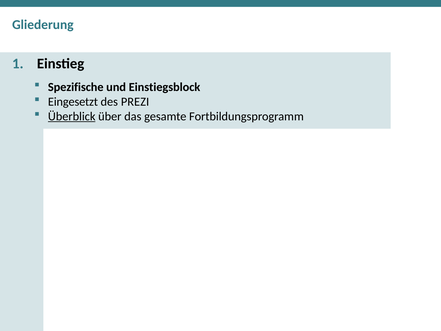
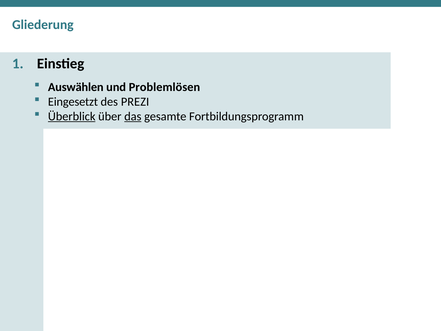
Spezifische: Spezifische -> Auswählen (76, 87)
Einstiegsblock: Einstiegsblock -> Problemlösen (164, 87)
das underline: none -> present (133, 116)
